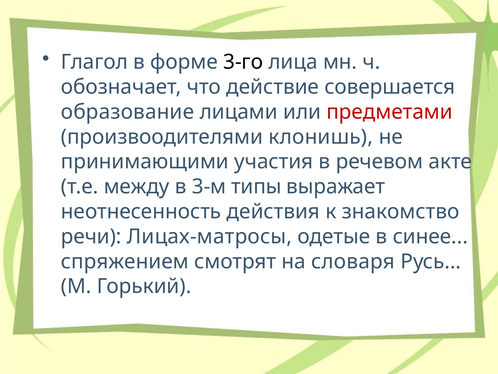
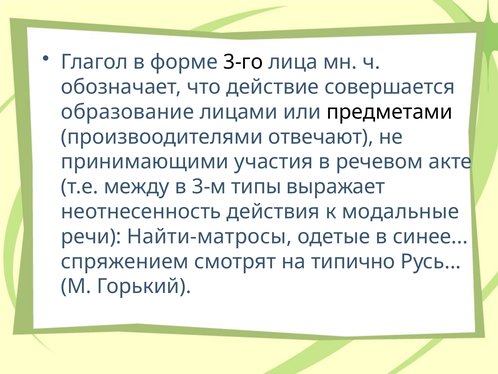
предметами colour: red -> black (390, 112)
клонишь: клонишь -> отвечают (321, 137)
знакомство: знакомство -> модальные (401, 211)
Лицах-матросы: Лицах-матросы -> Найти-матросы (209, 236)
словаря: словаря -> типично (353, 261)
